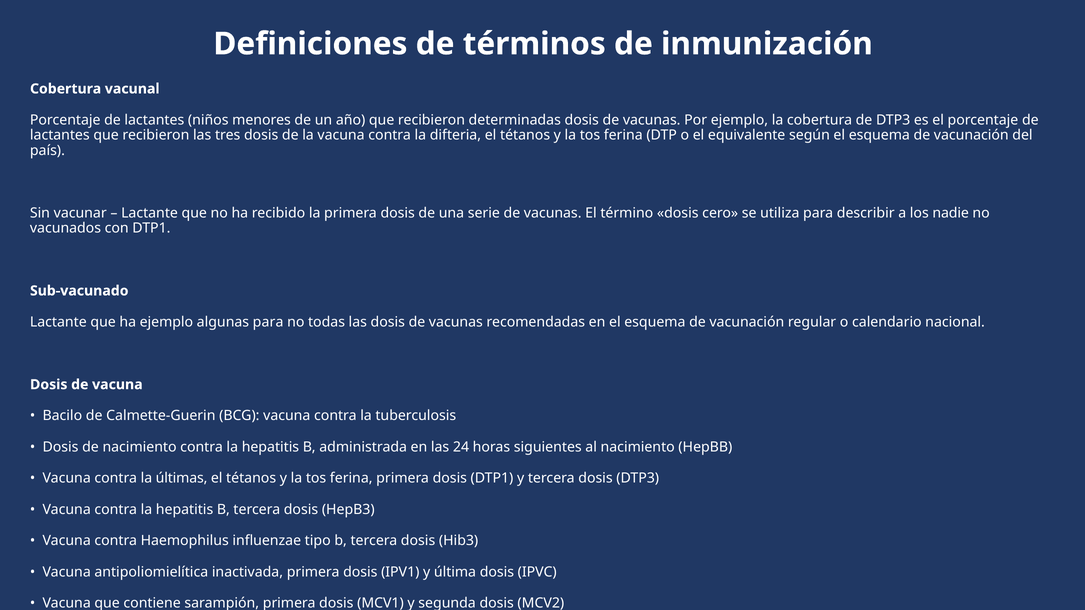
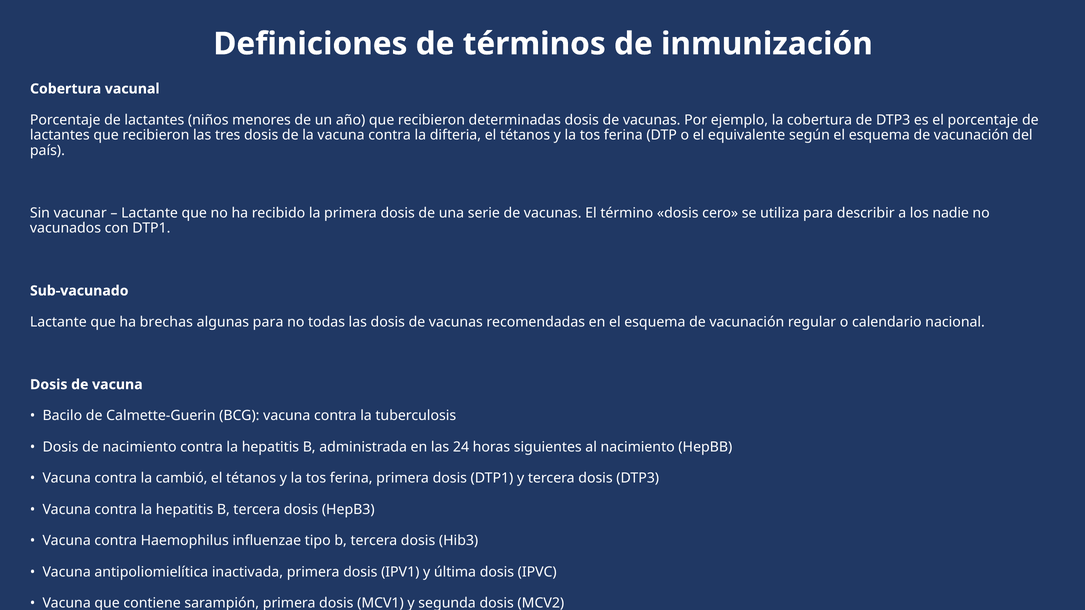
ha ejemplo: ejemplo -> brechas (166, 322)
últimas: últimas -> cambió (182, 479)
